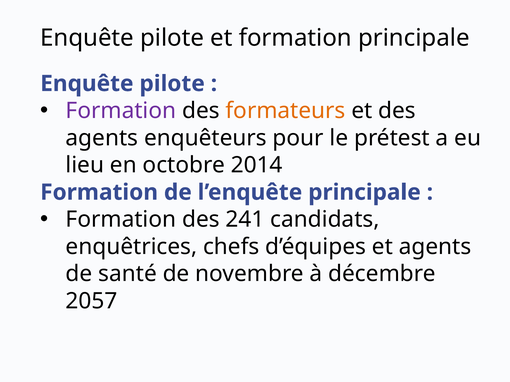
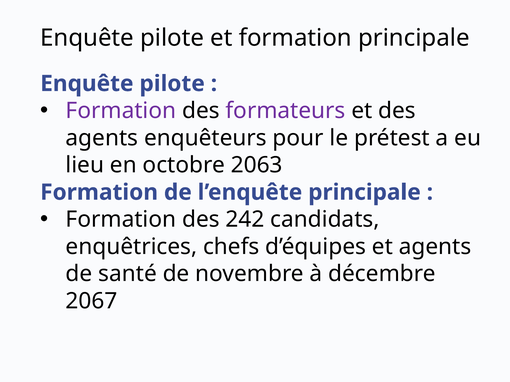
formateurs colour: orange -> purple (286, 111)
2014: 2014 -> 2063 (257, 165)
241: 241 -> 242 (245, 220)
2057: 2057 -> 2067 (92, 301)
